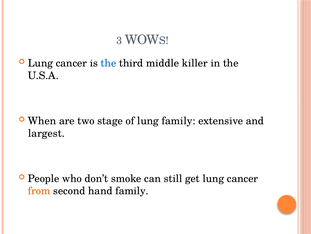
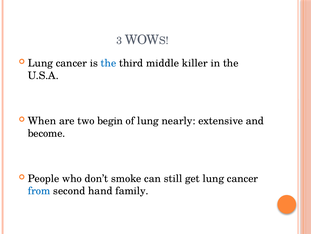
stage: stage -> begin (110, 120)
lung family: family -> nearly (179, 120)
largest: largest -> become (47, 133)
from colour: orange -> blue (39, 190)
